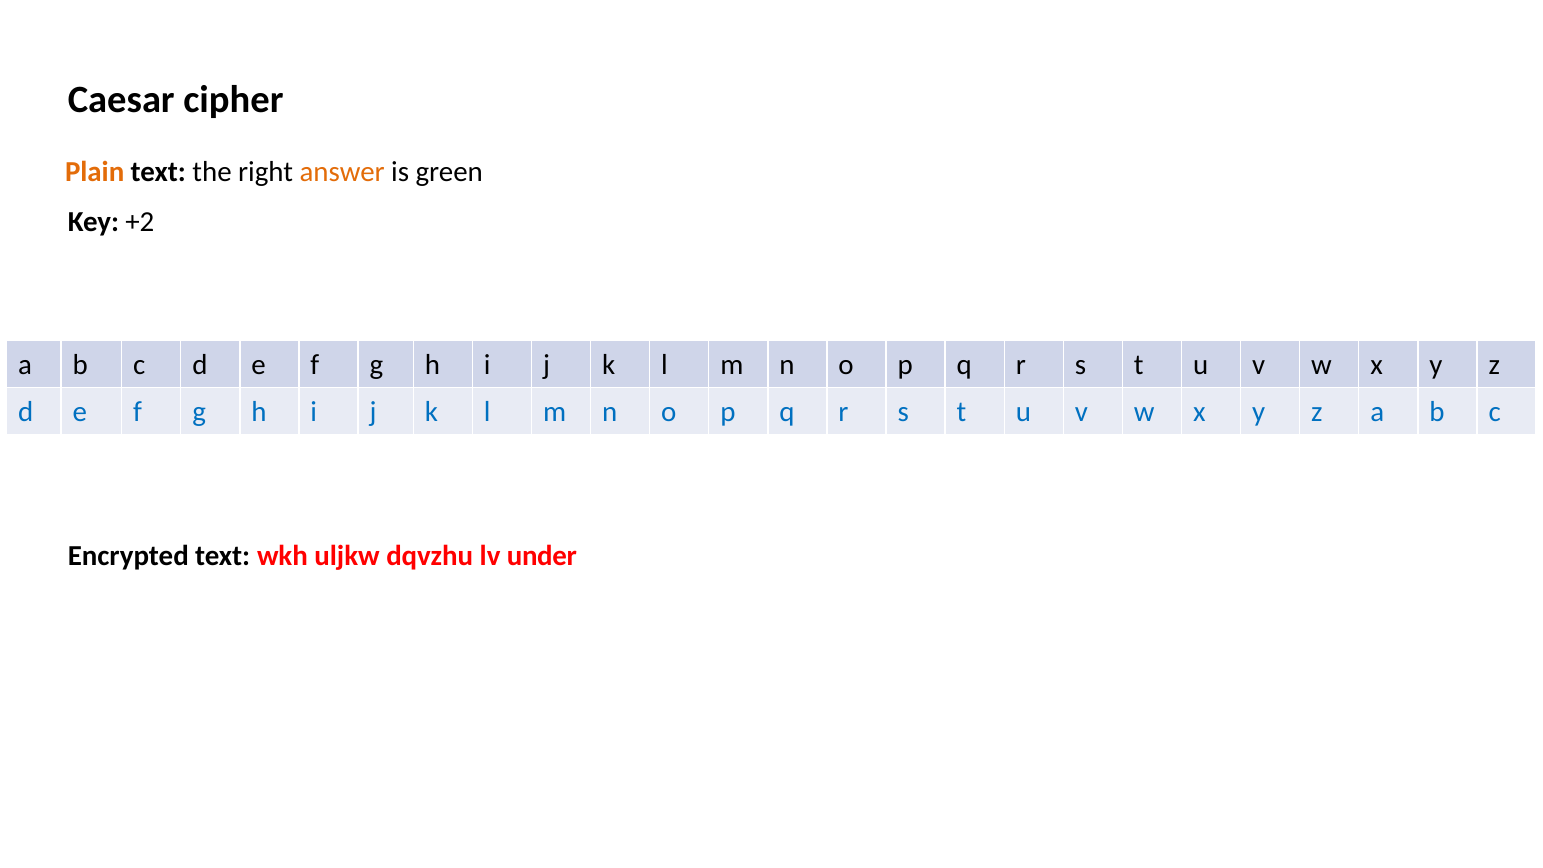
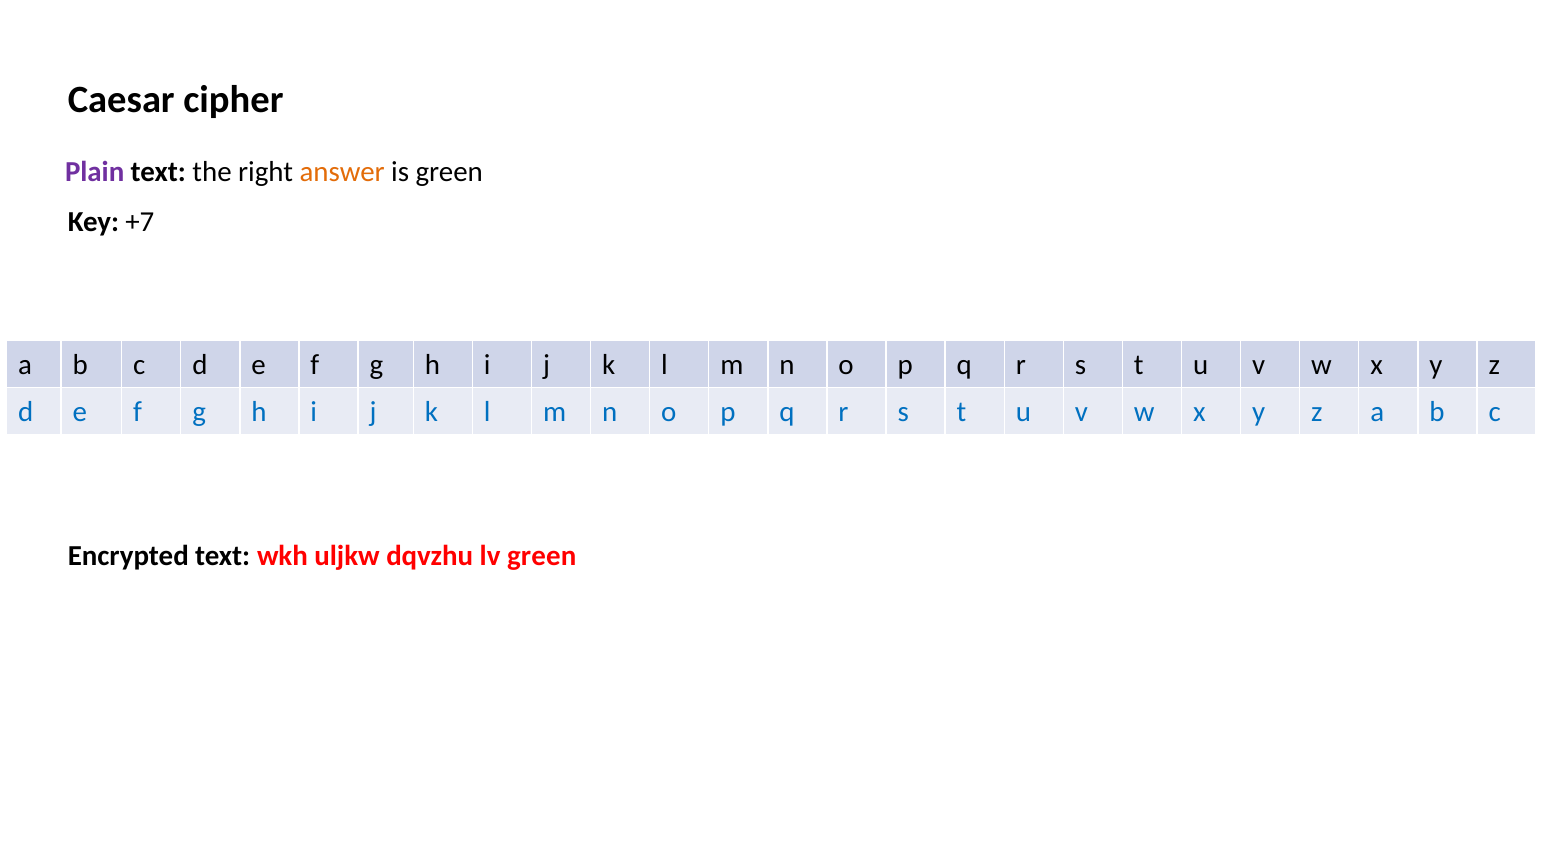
Plain colour: orange -> purple (95, 172)
+2: +2 -> +7 (140, 222)
lv under: under -> green (542, 556)
